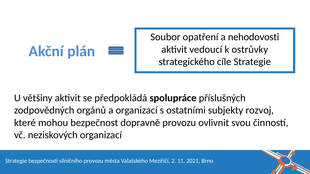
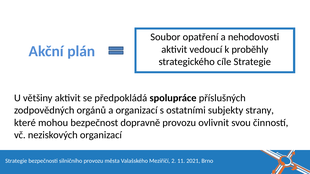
ostrůvky: ostrůvky -> proběhly (250, 49)
rozvoj: rozvoj -> strany (260, 110)
